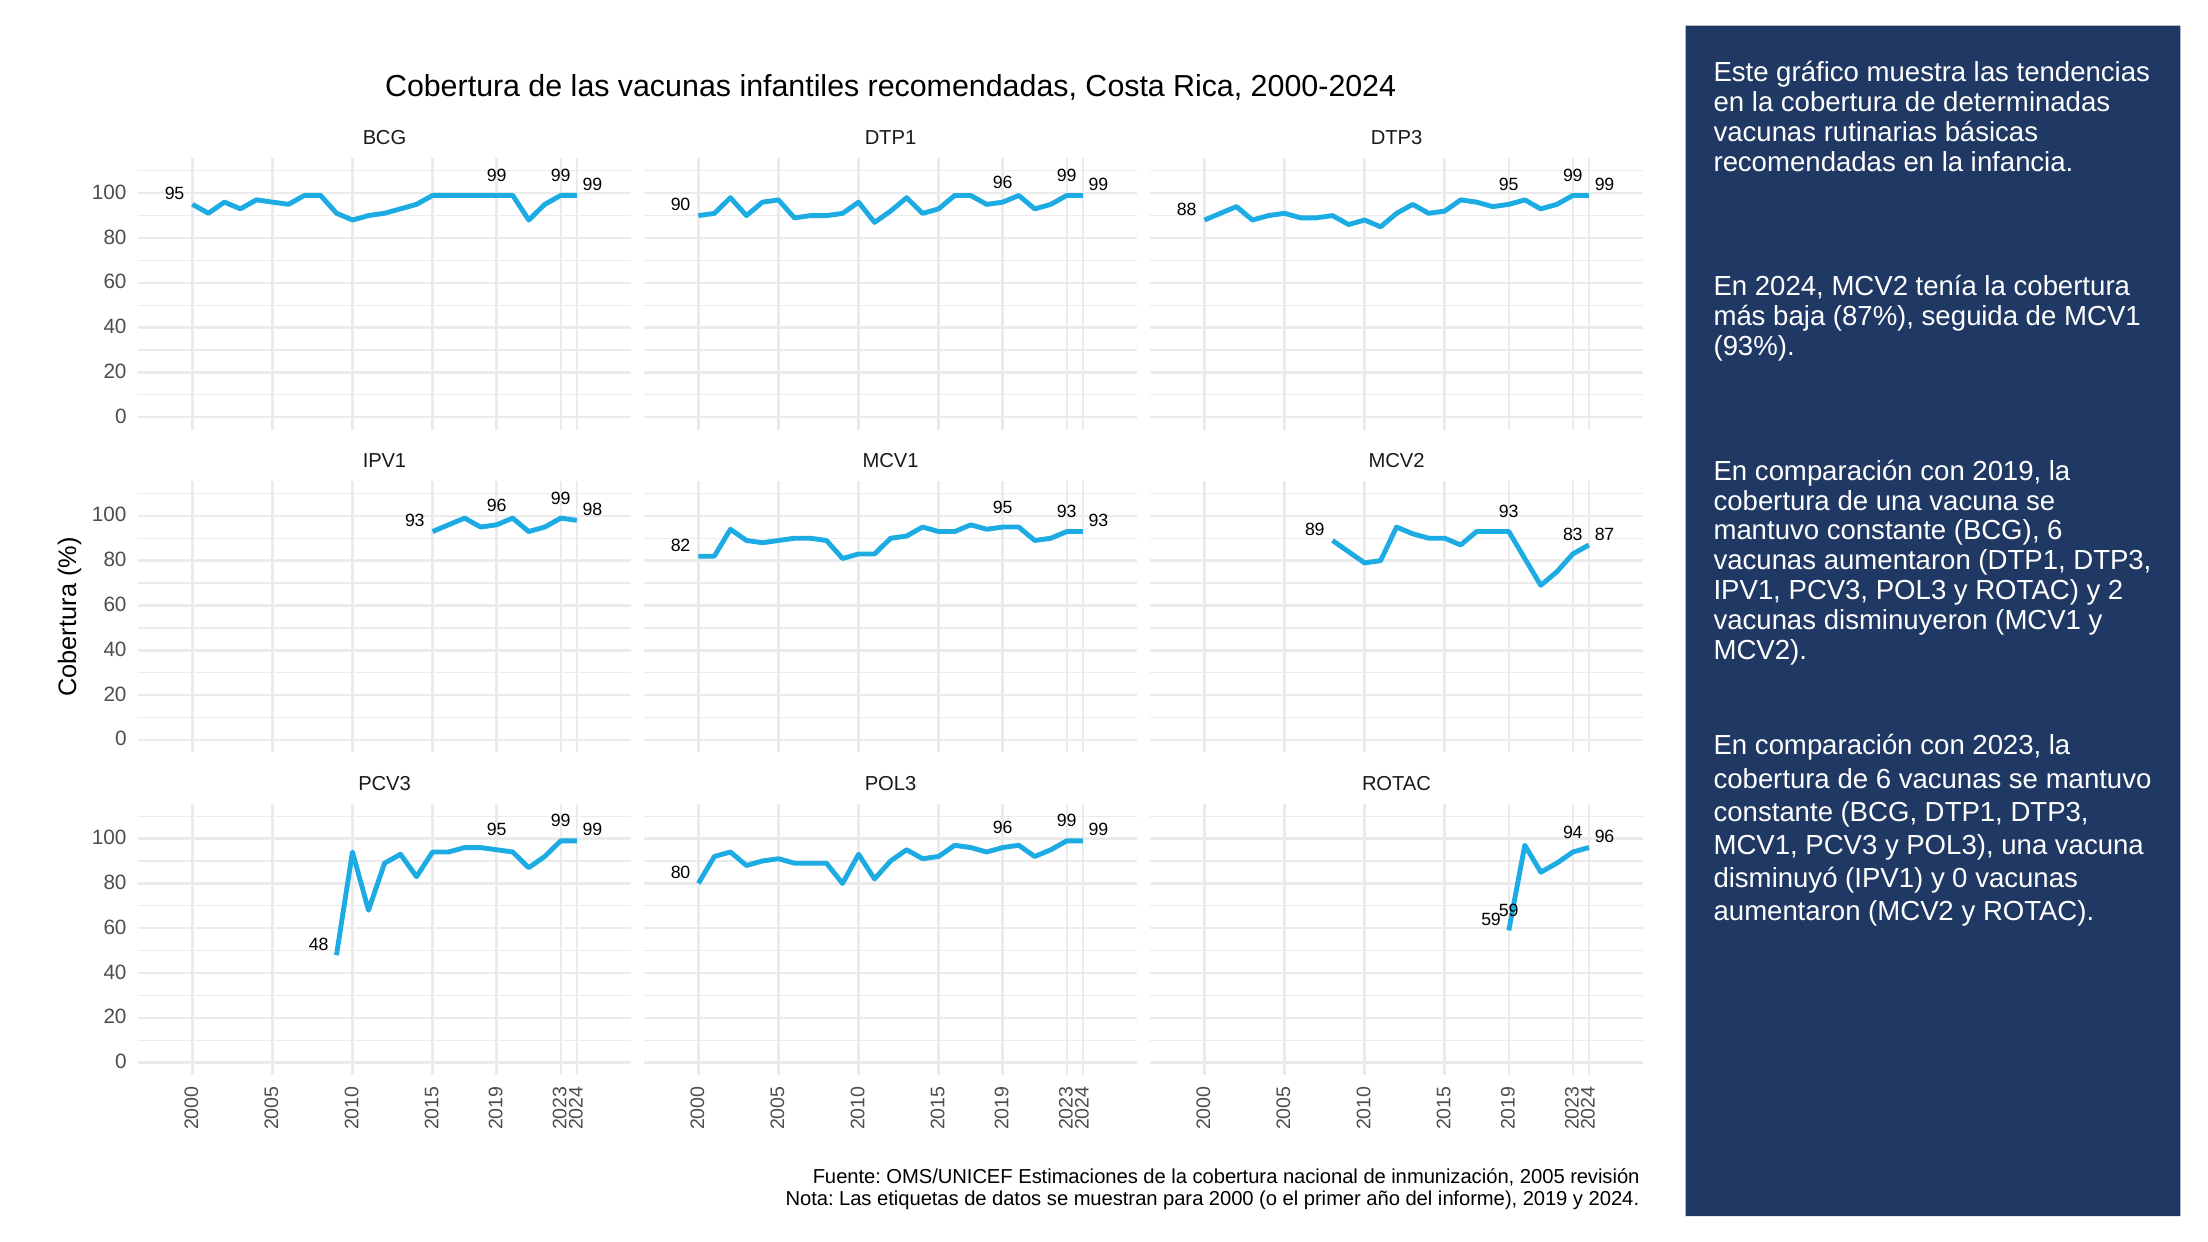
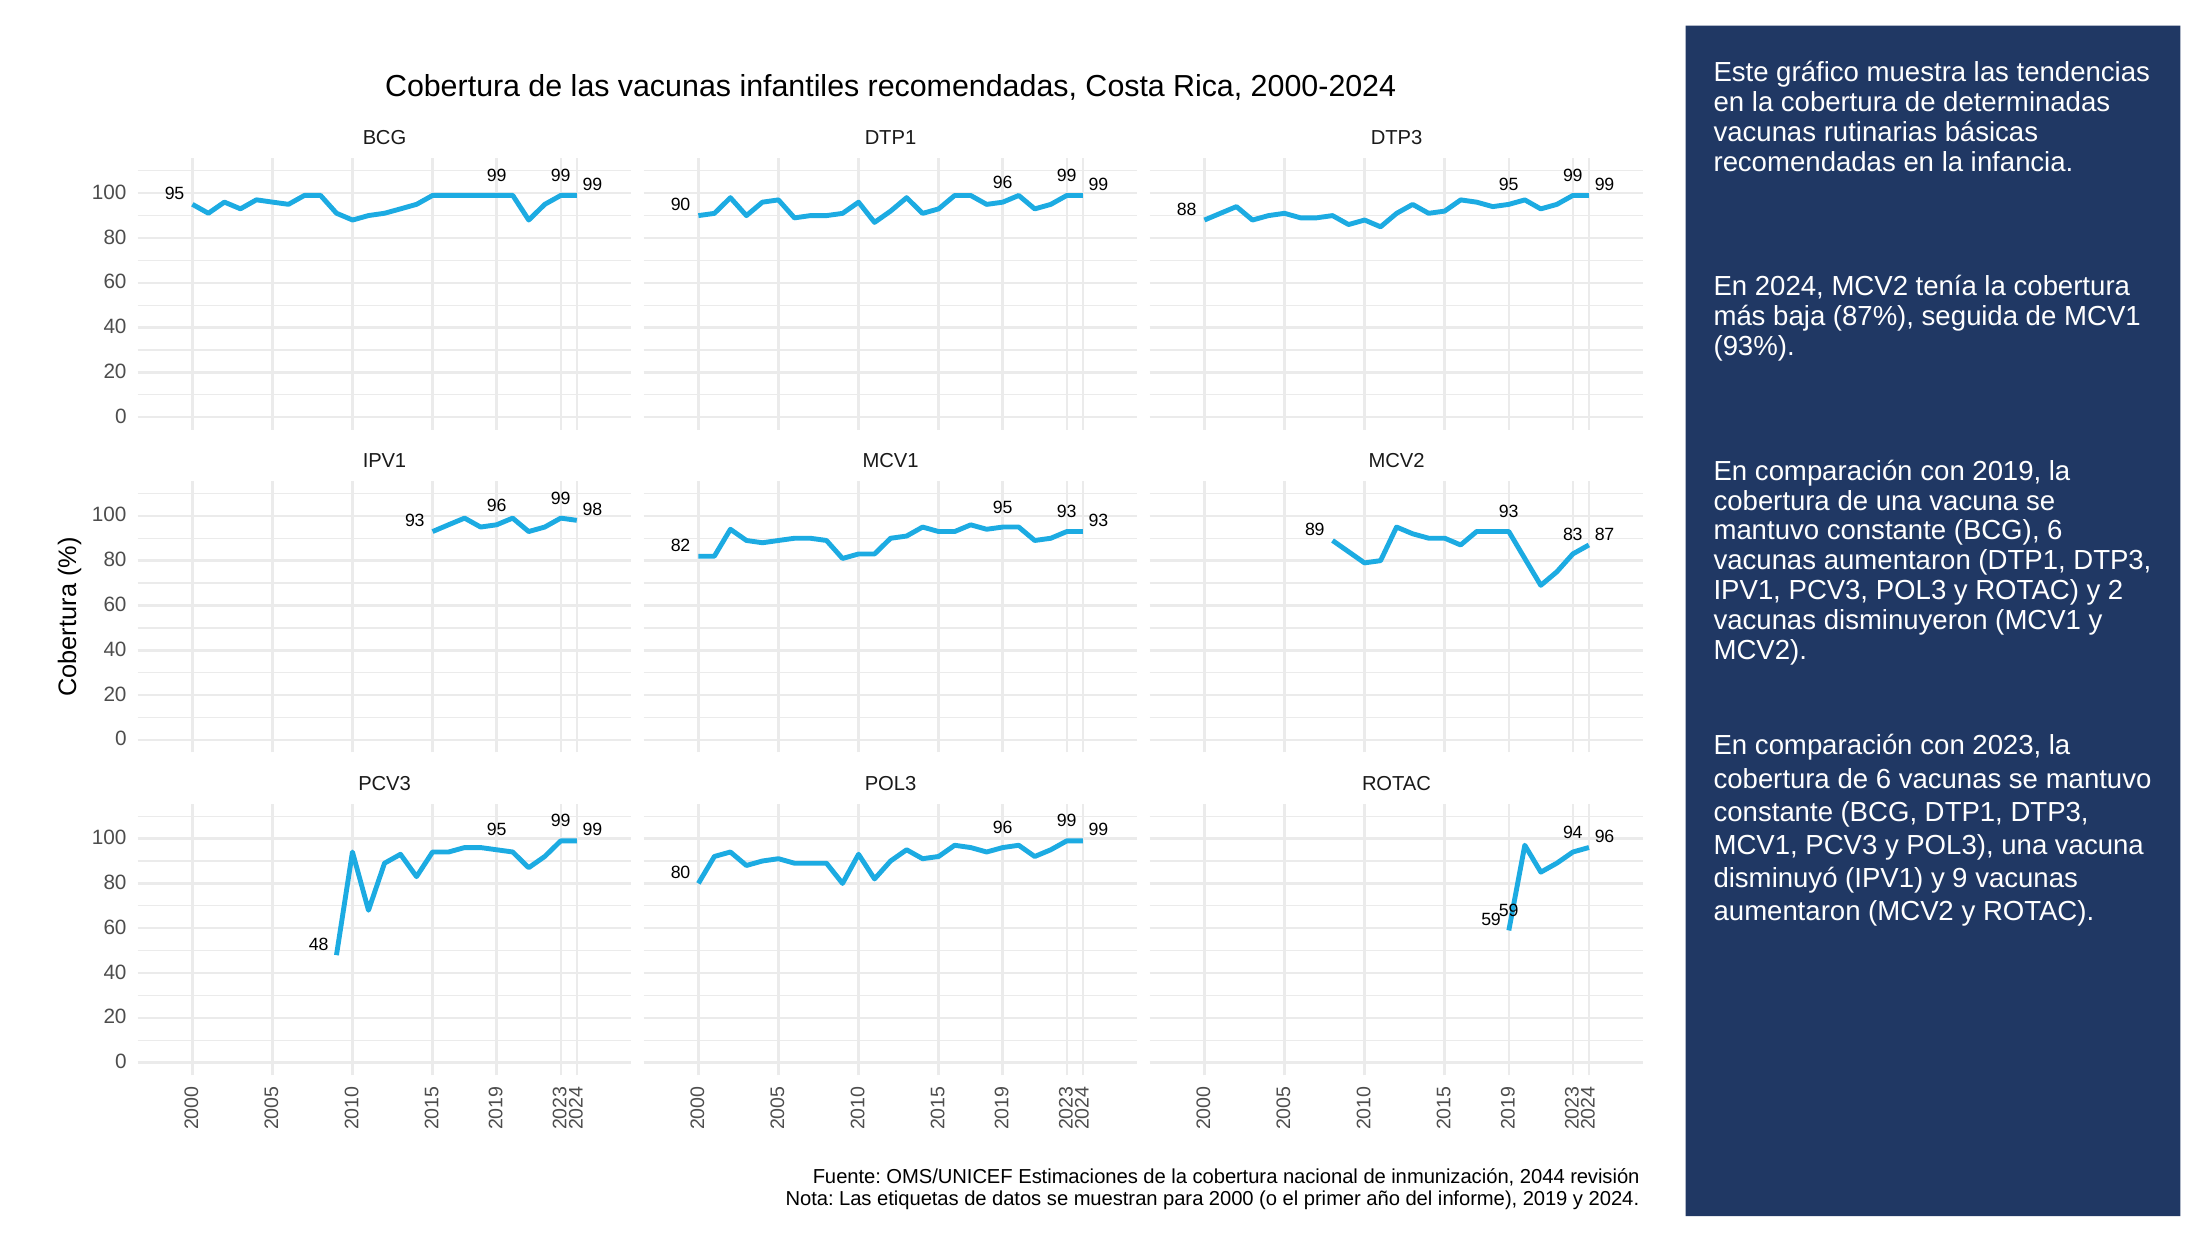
y 0: 0 -> 9 (1960, 878)
2005: 2005 -> 2044 (1542, 1177)
